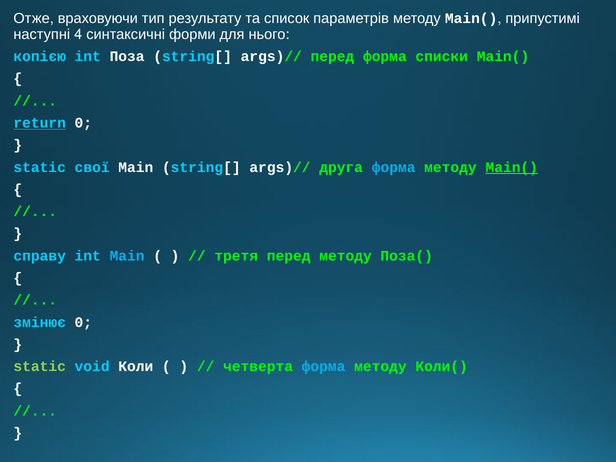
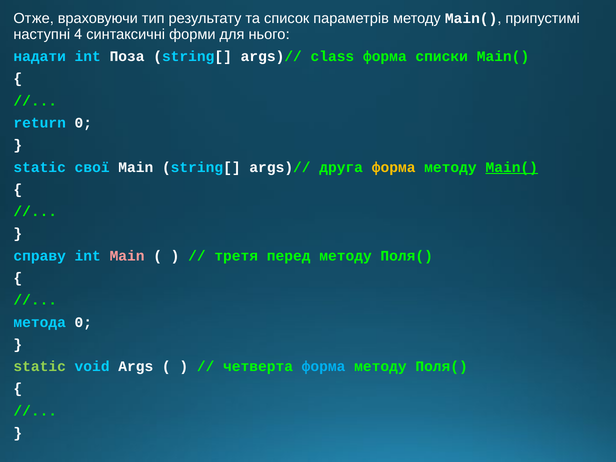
копією: копією -> надати (40, 57)
args)// перед: перед -> class (332, 57)
return underline: present -> none (40, 123)
форма colour: light blue -> yellow (394, 167)
Main colour: light blue -> pink (127, 256)
Поза(: Поза( -> Поля( (407, 256)
змінює: змінює -> метода (40, 322)
Коли: Коли -> Args (136, 366)
Коли(: Коли( -> Поля( (442, 366)
